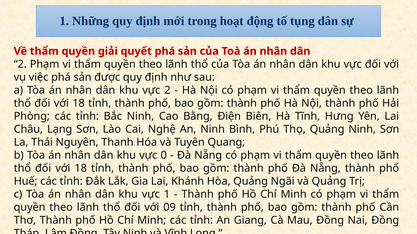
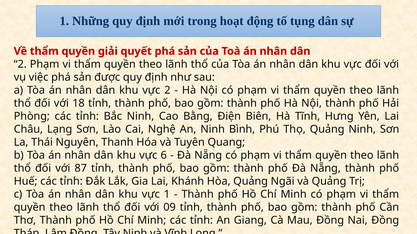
0: 0 -> 6 (164, 156)
18: 18 -> 87 (81, 169)
